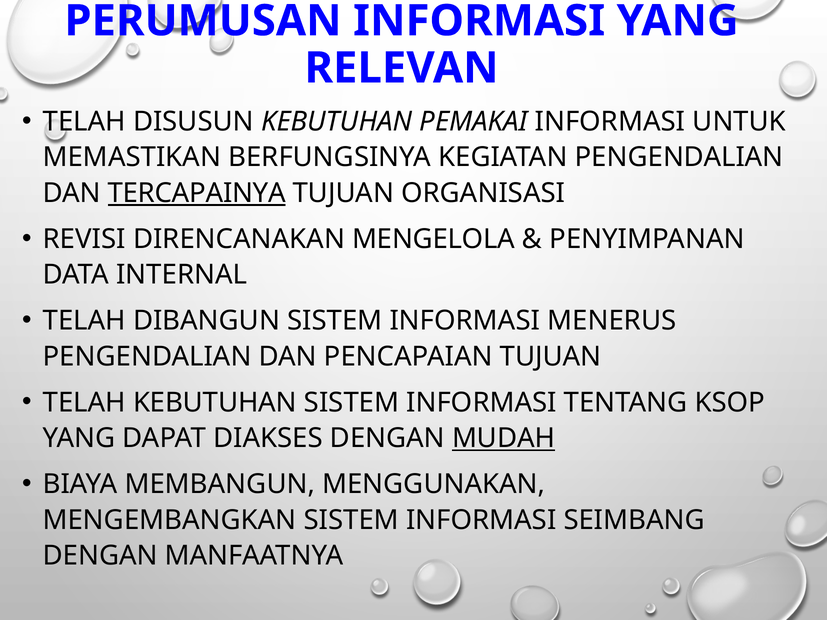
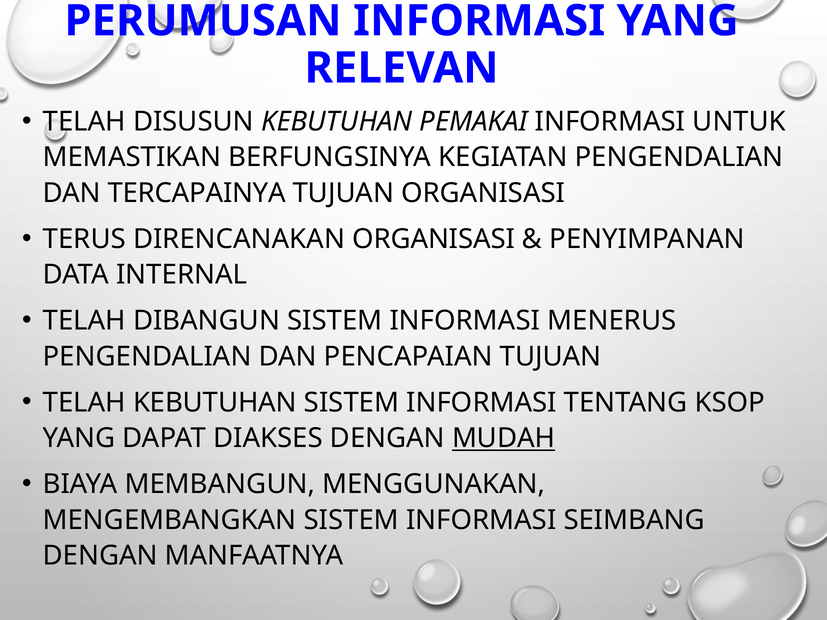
TERCAPAINYA underline: present -> none (197, 193)
REVISI: REVISI -> TERUS (84, 239)
DIRENCANAKAN MENGELOLA: MENGELOLA -> ORGANISASI (434, 239)
